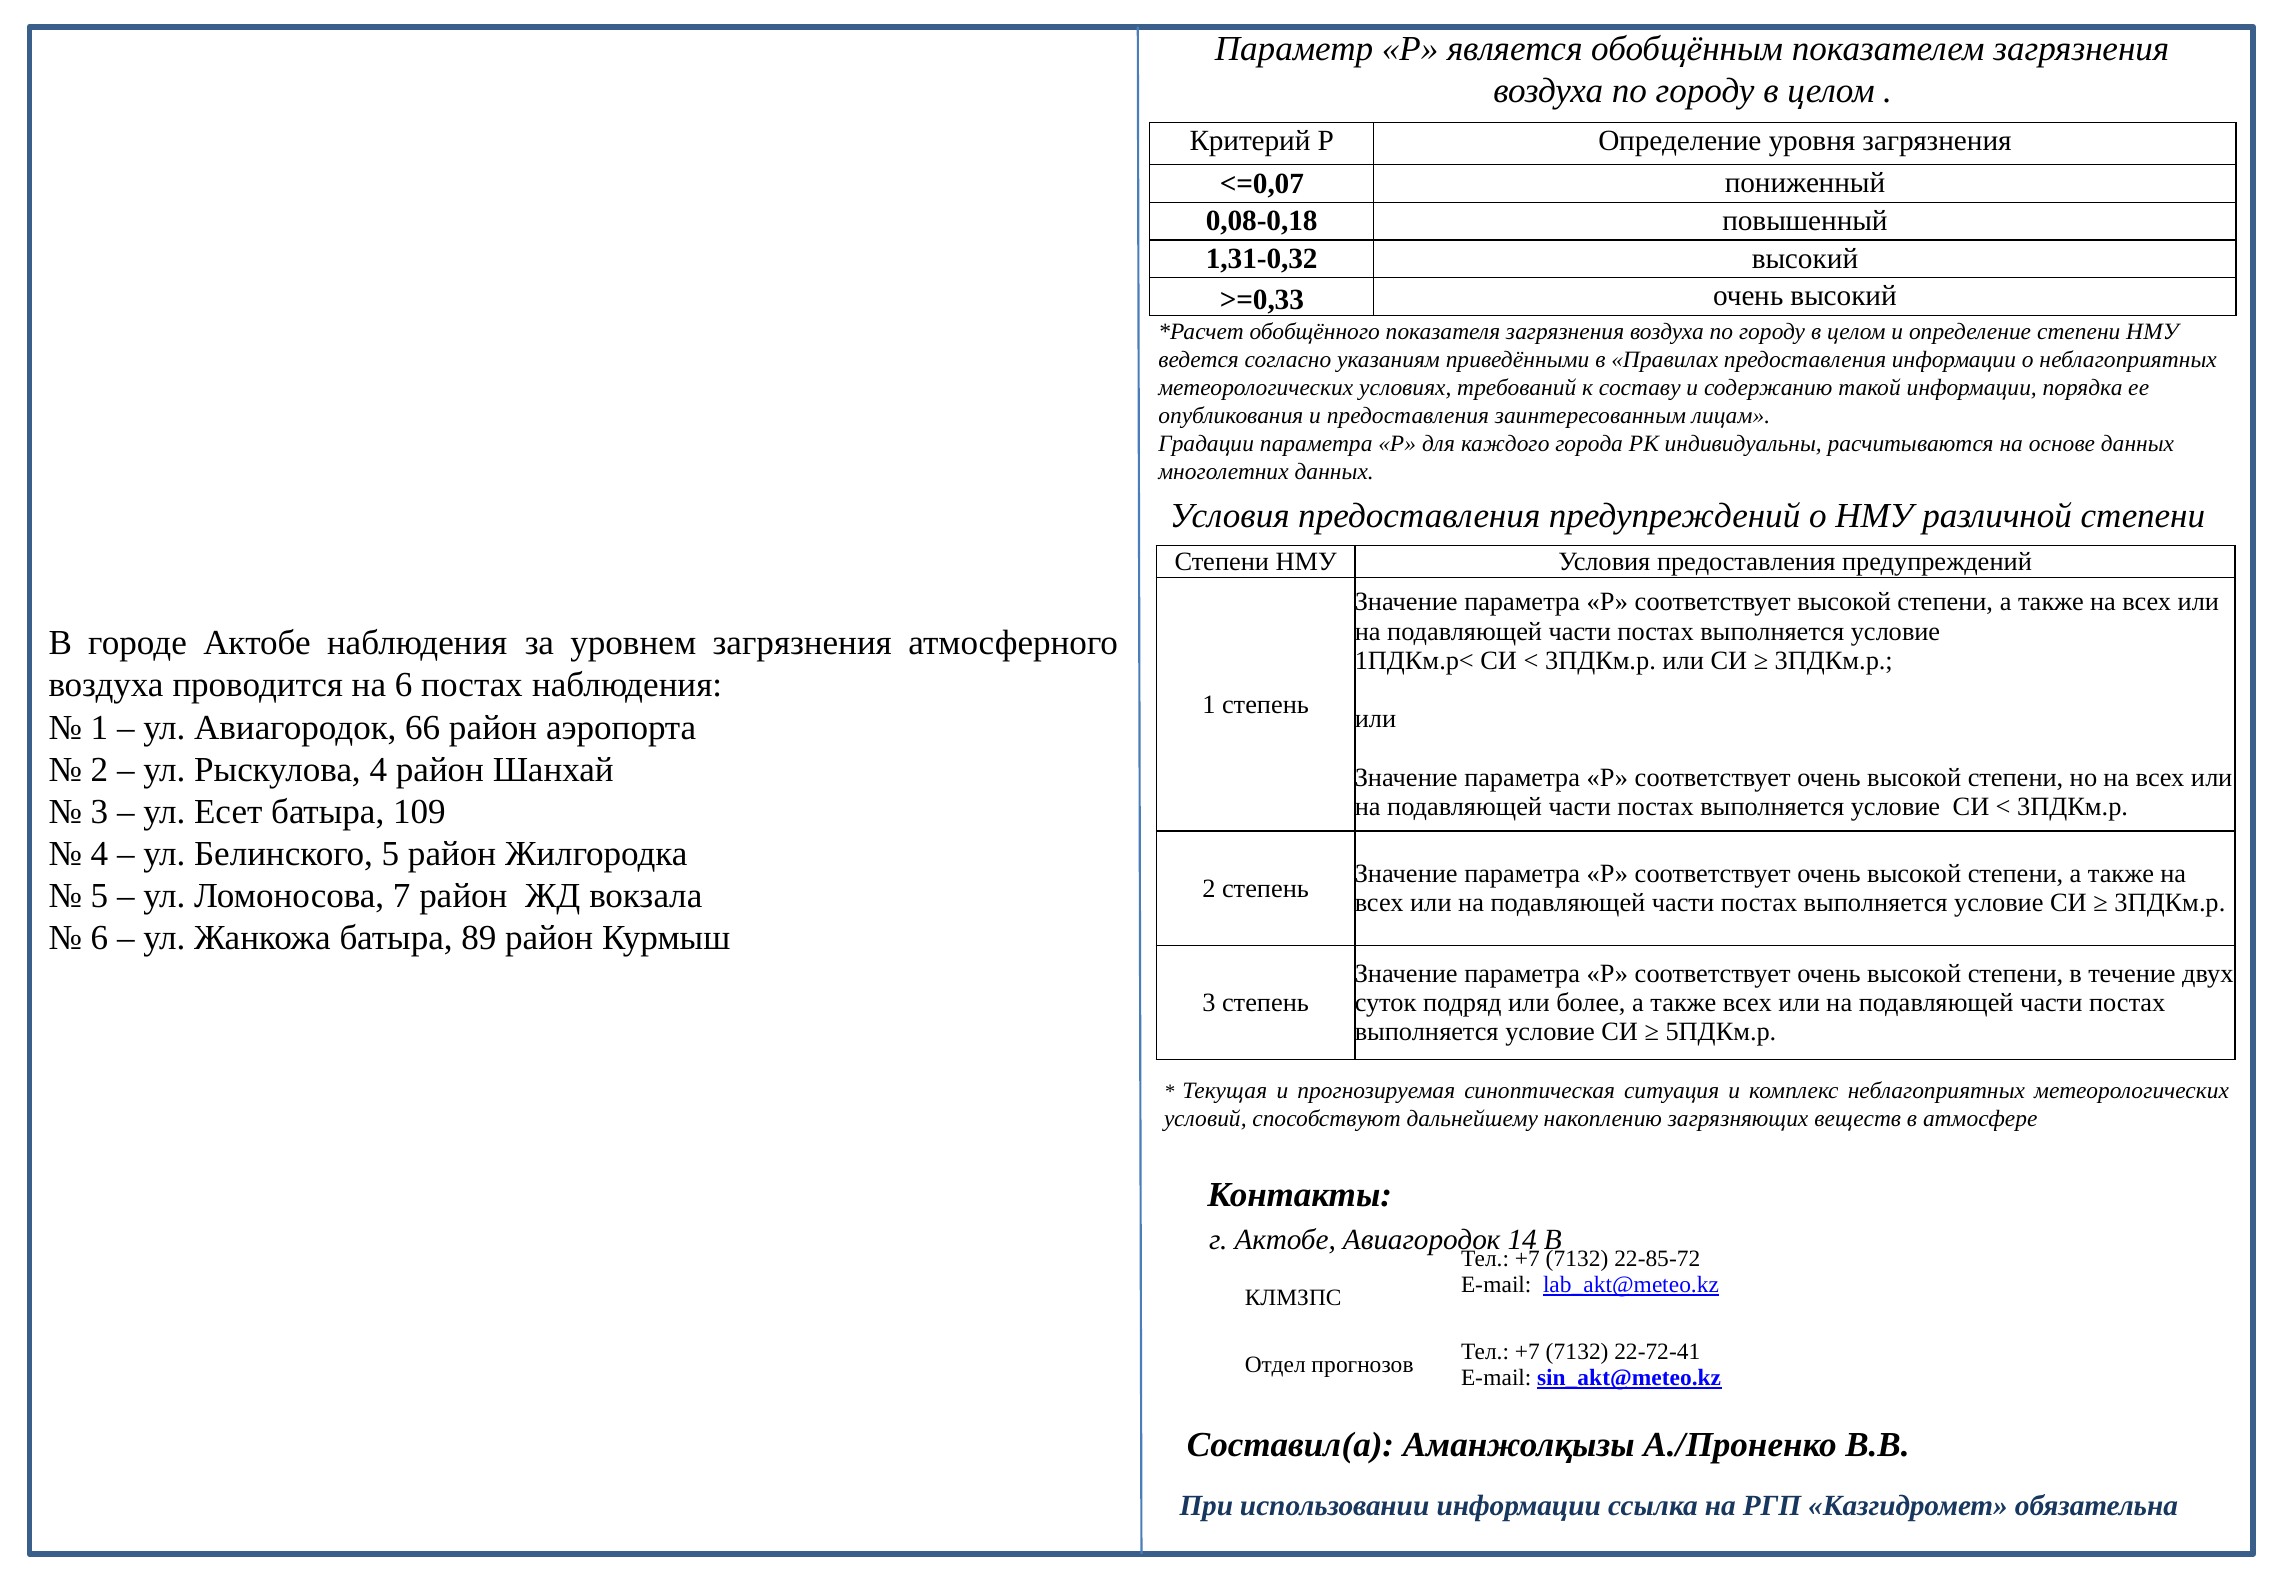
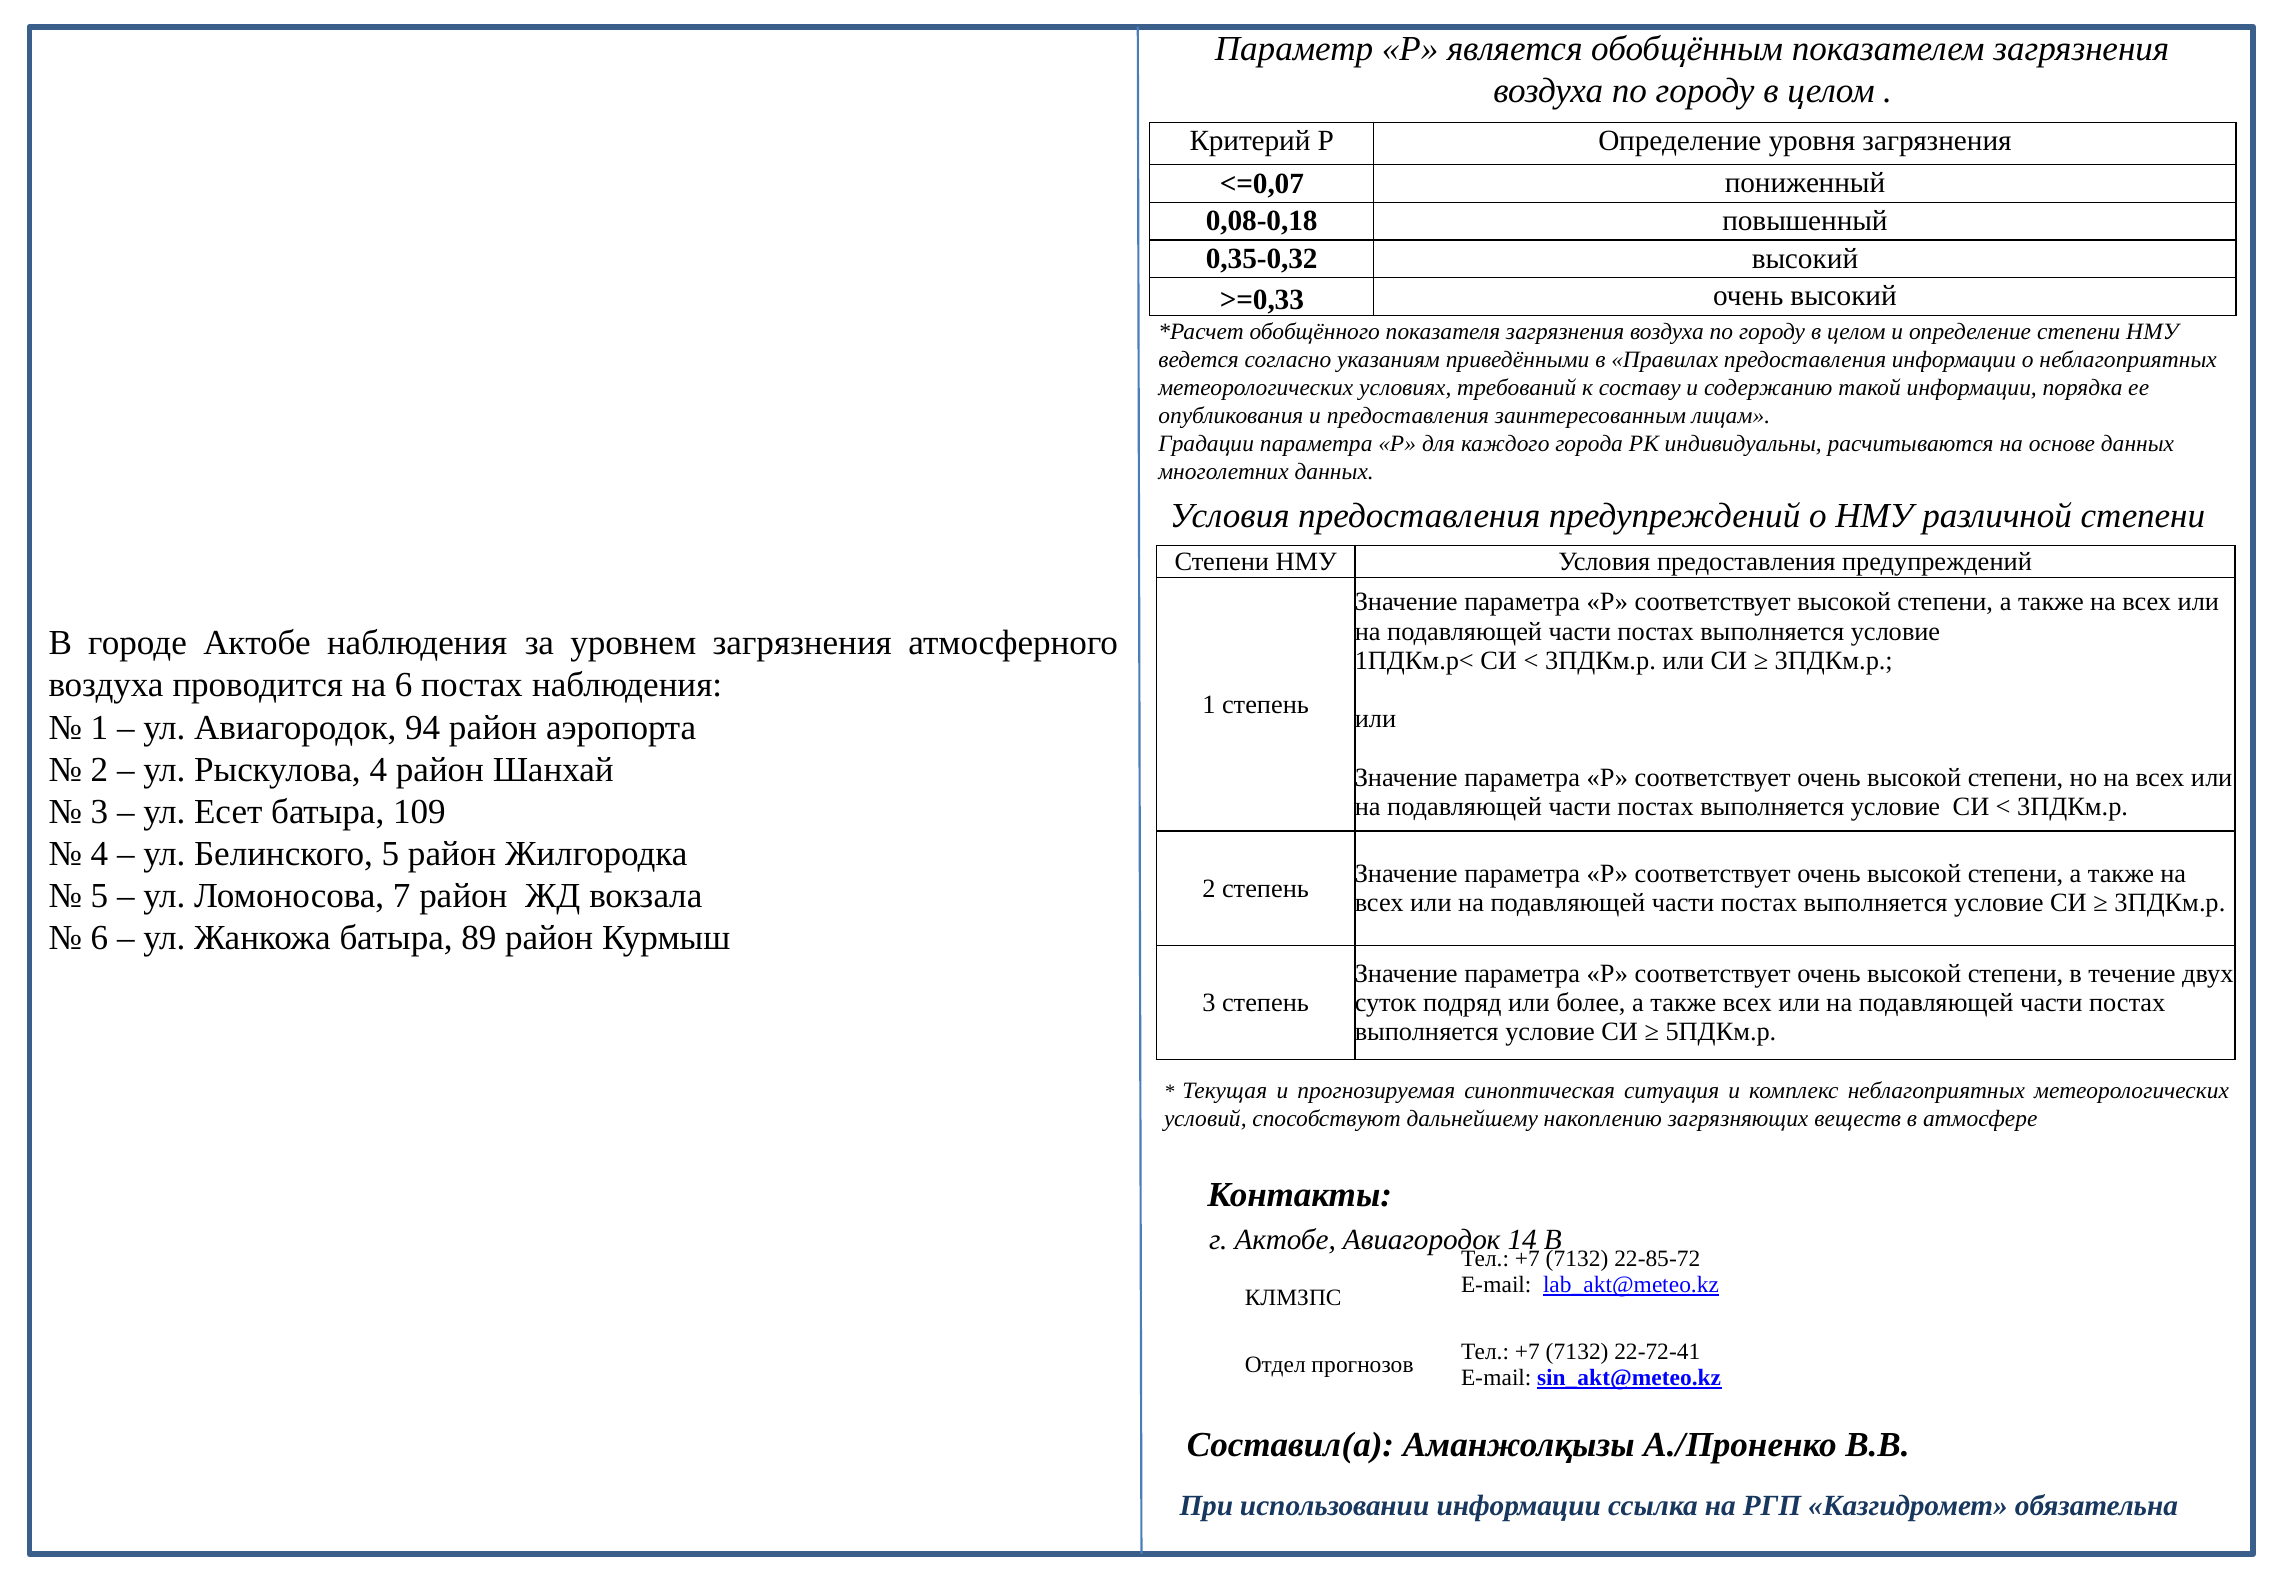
1,31-0,32: 1,31-0,32 -> 0,35-0,32 (1262, 259)
66: 66 -> 94 (423, 727)
